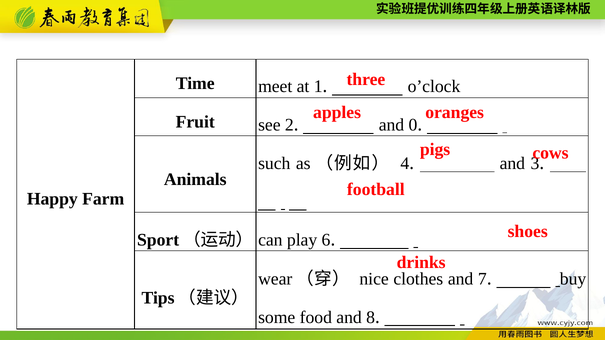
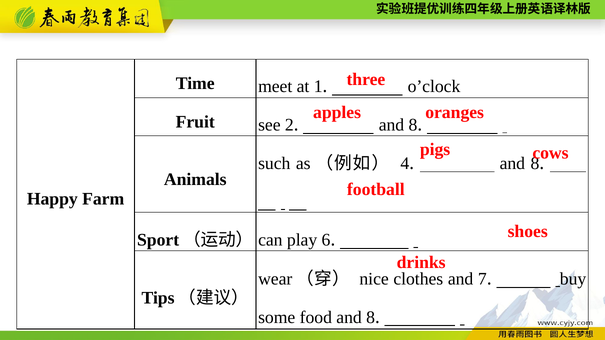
0: 0 -> 8 (413, 125)
3: 3 -> 8 (535, 163)
